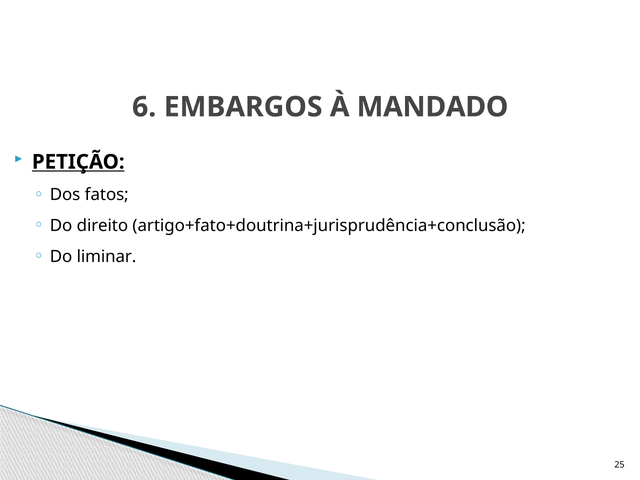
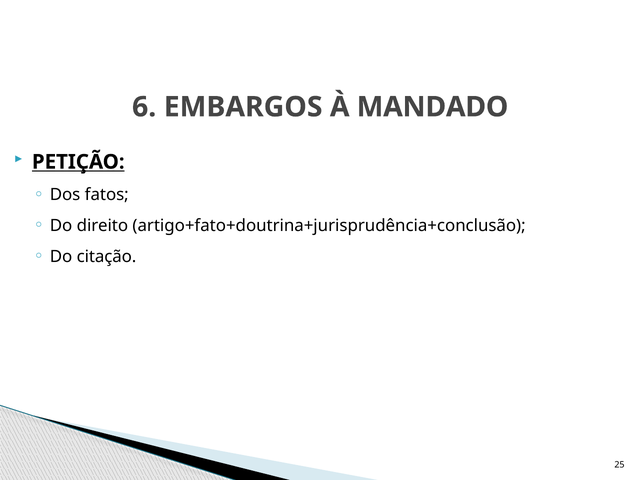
liminar: liminar -> citação (107, 257)
